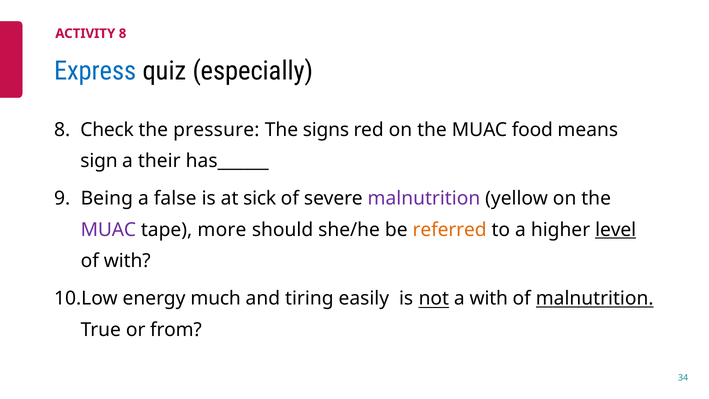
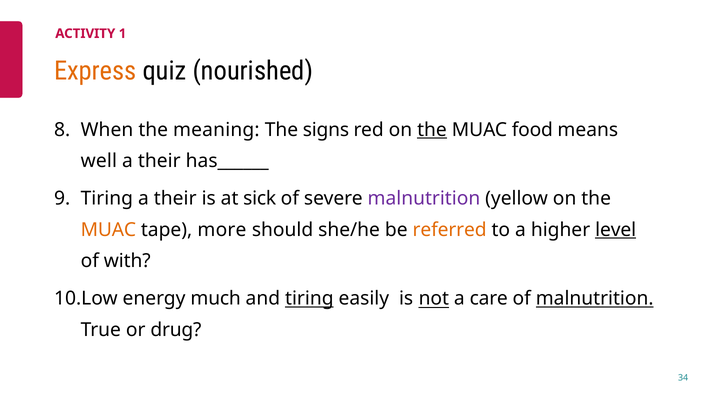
ACTIVITY 8: 8 -> 1 (123, 34)
Express colour: blue -> orange (95, 71)
especially: especially -> nourished (253, 71)
Check: Check -> When (107, 130)
pressure: pressure -> meaning (216, 130)
the underline: none -> present (432, 130)
sign: sign -> well (99, 161)
9 Being: Being -> Tiring (107, 199)
false: false -> their (175, 199)
MUAC colour: purple -> orange (108, 230)
tiring underline: none -> present (309, 298)
a with: with -> care (489, 298)
from: from -> drug (176, 330)
